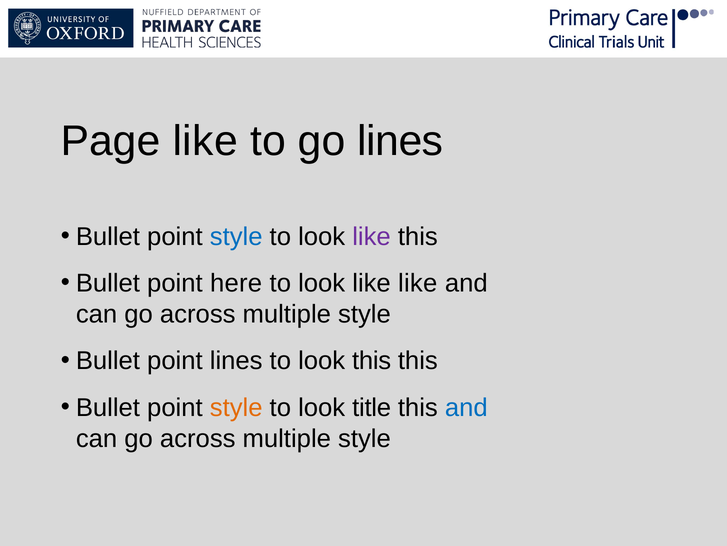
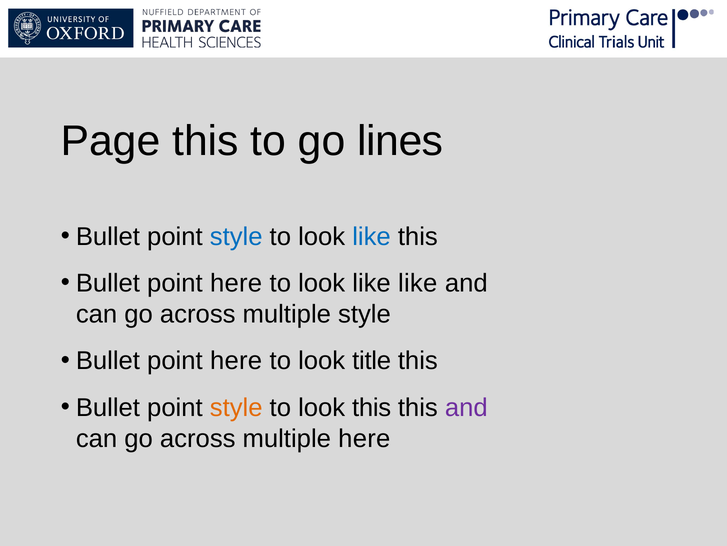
Page like: like -> this (205, 141)
like colour: purple -> blue (372, 236)
lines: lines -> here (236, 361)
look this: this -> title (372, 361)
look title: title -> this (372, 407)
and colour: blue -> purple (466, 407)
style: style -> here (364, 438)
